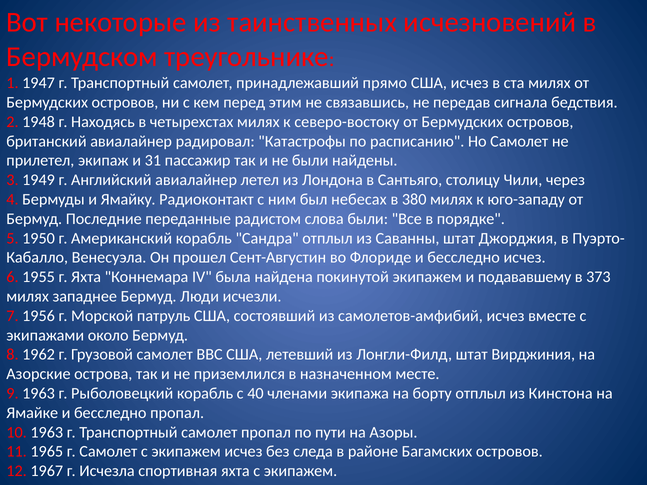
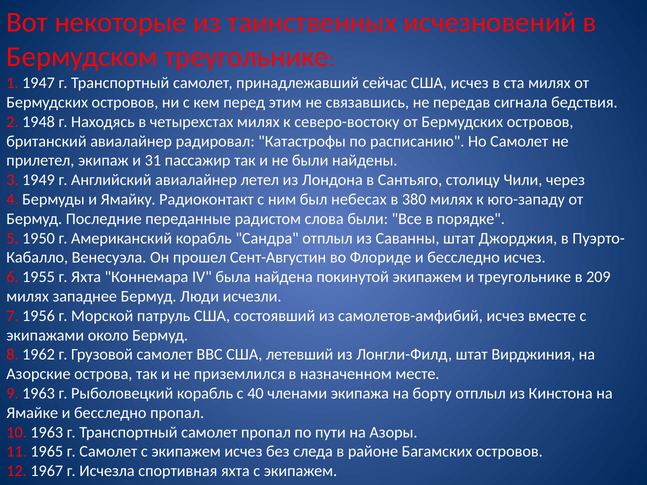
прямо: прямо -> сейчас (385, 83)
и подававшему: подававшему -> треугольнике (525, 277)
373: 373 -> 209 (598, 277)
